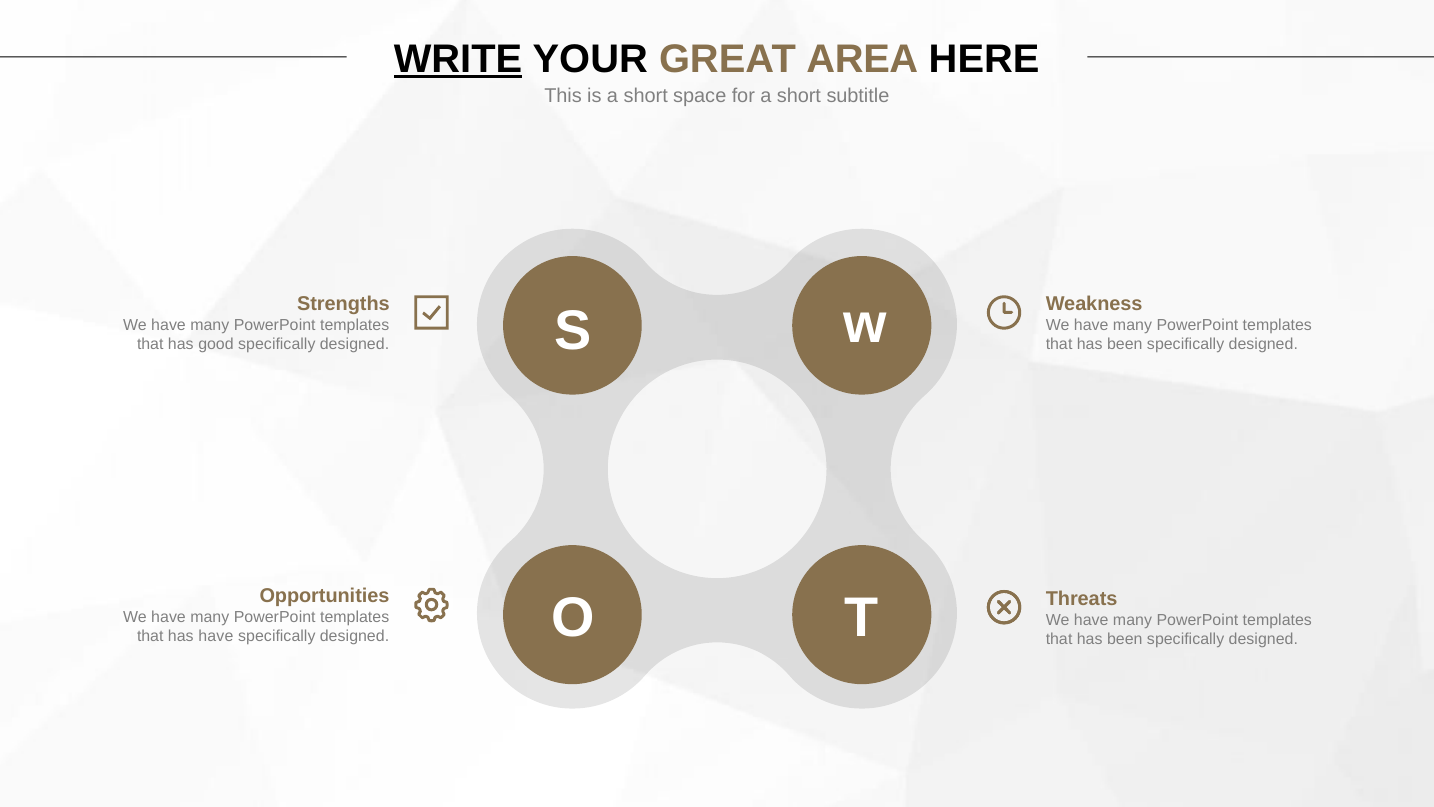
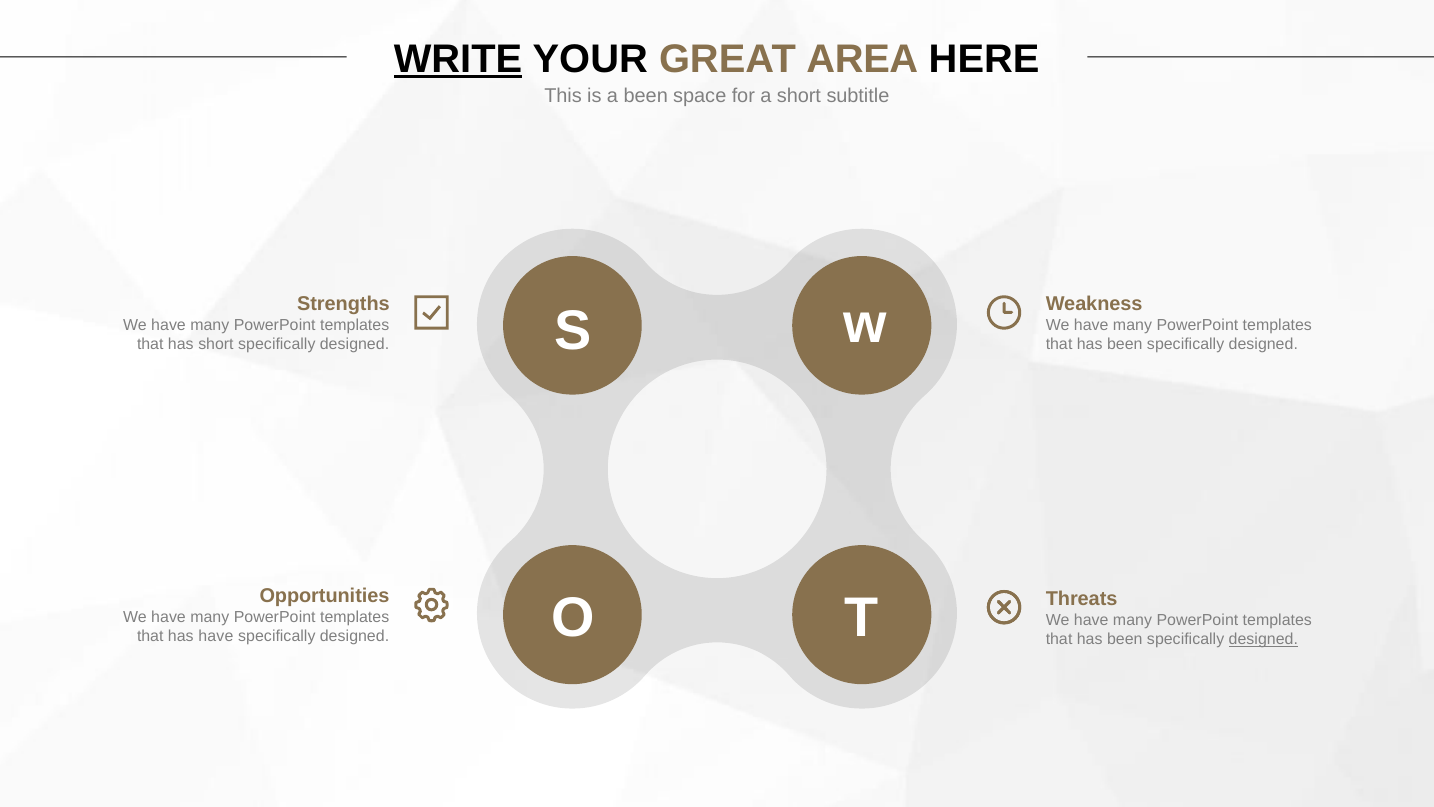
is a short: short -> been (646, 96)
has good: good -> short (216, 344)
designed underline: none -> present (1263, 639)
